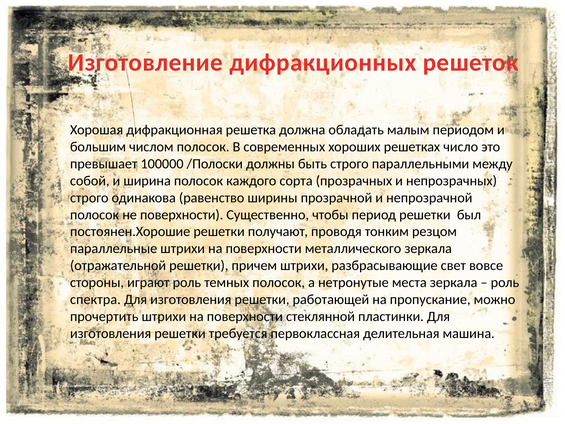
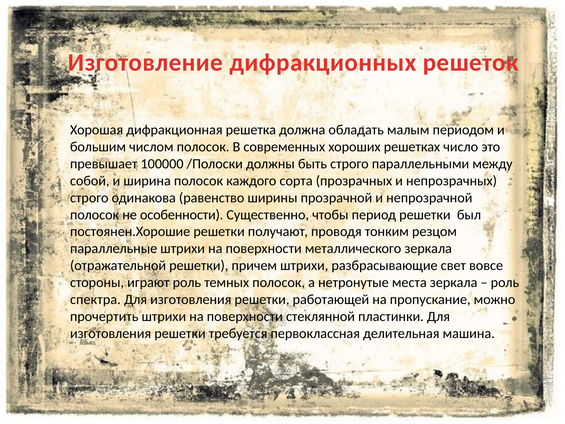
не поверхности: поверхности -> особенности (182, 215)
